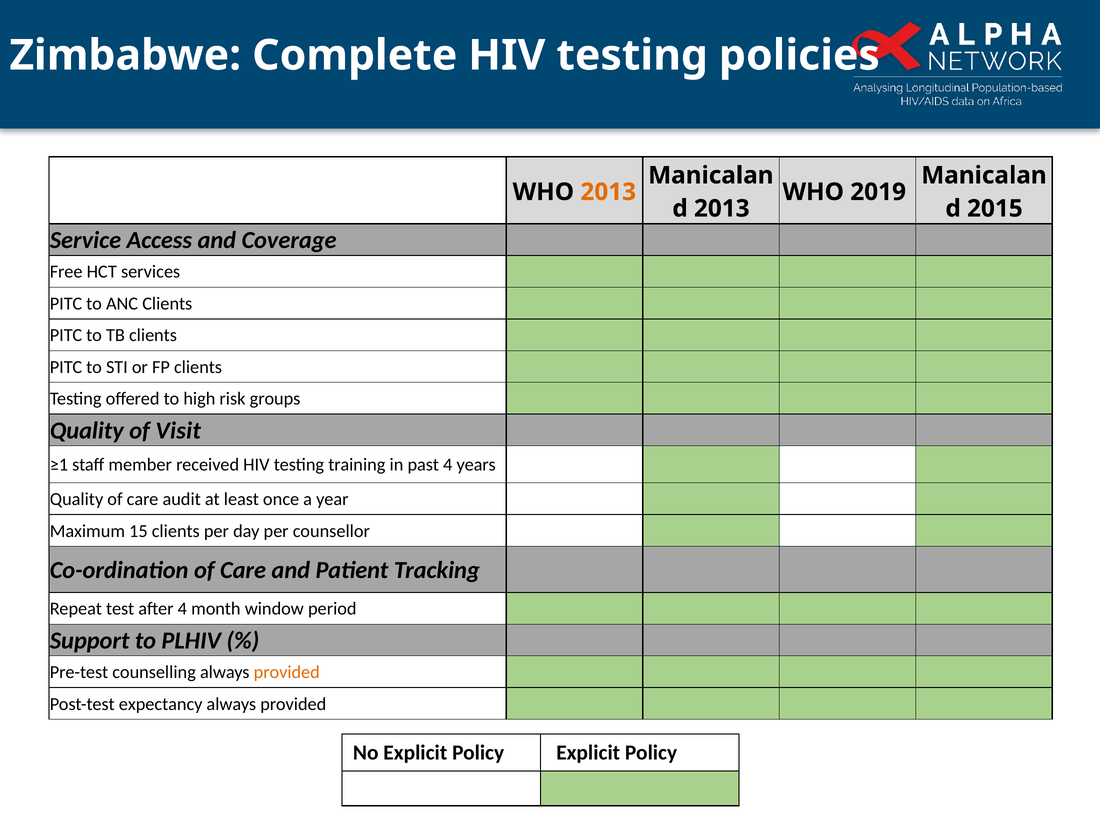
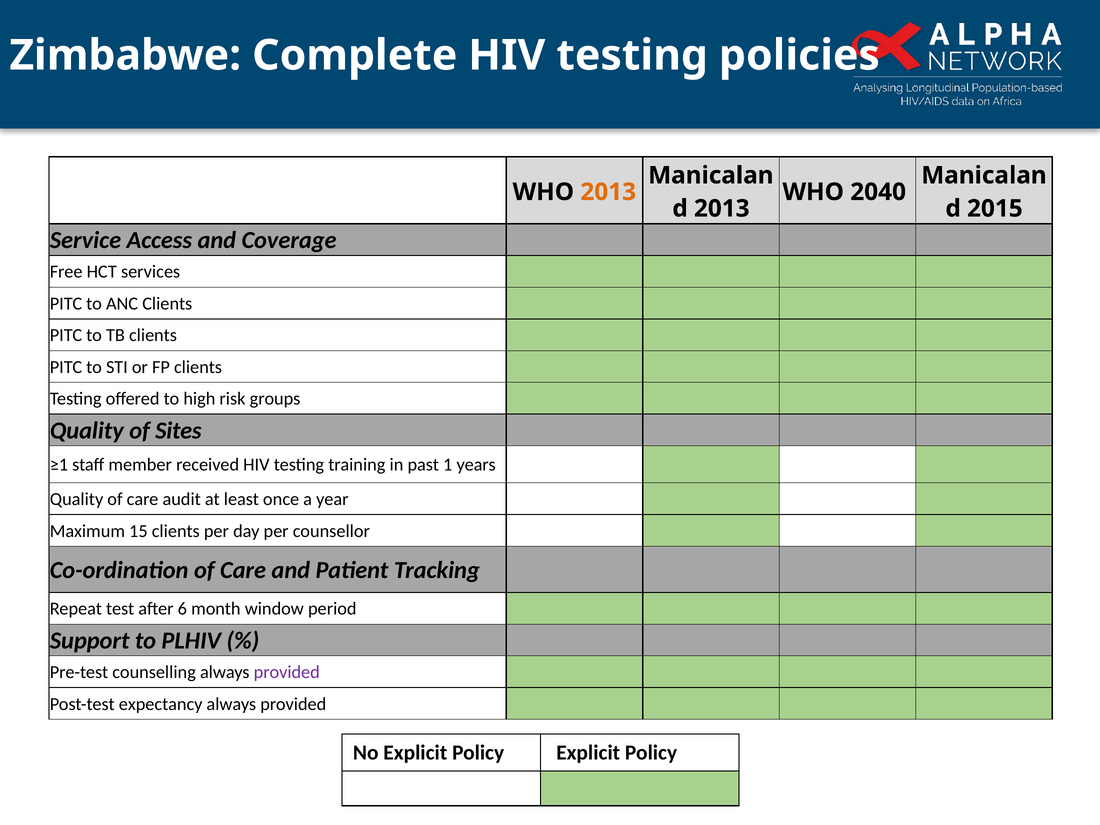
2019: 2019 -> 2040 (878, 192)
Visit: Visit -> Sites (178, 431)
past 4: 4 -> 1 (448, 465)
after 4: 4 -> 6 (182, 609)
provided colour: orange -> purple (287, 672)
